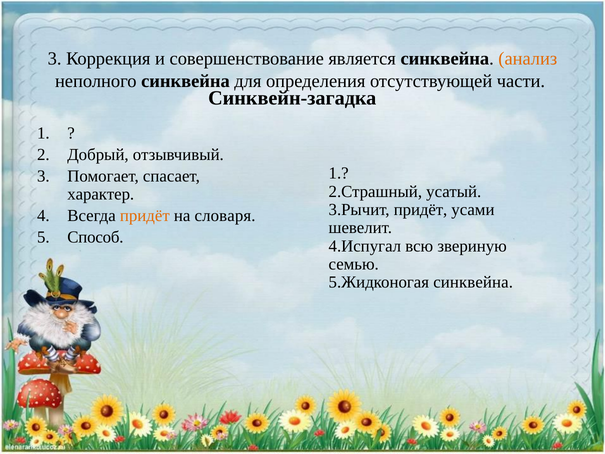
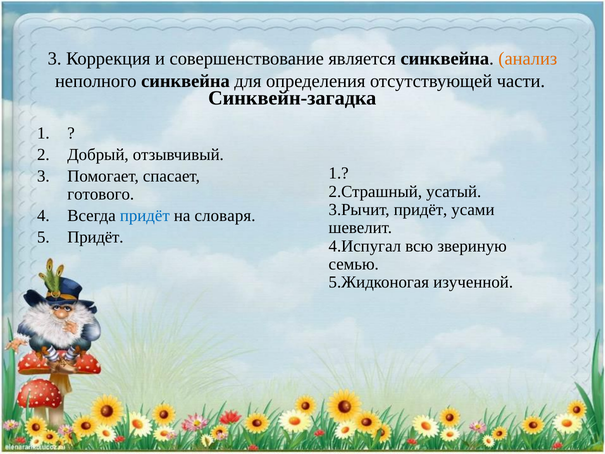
характер: характер -> готового (101, 194)
придёт colour: orange -> blue (145, 216)
Способ: Способ -> Придёт (95, 237)
синквейна: синквейна -> изученной (473, 282)
